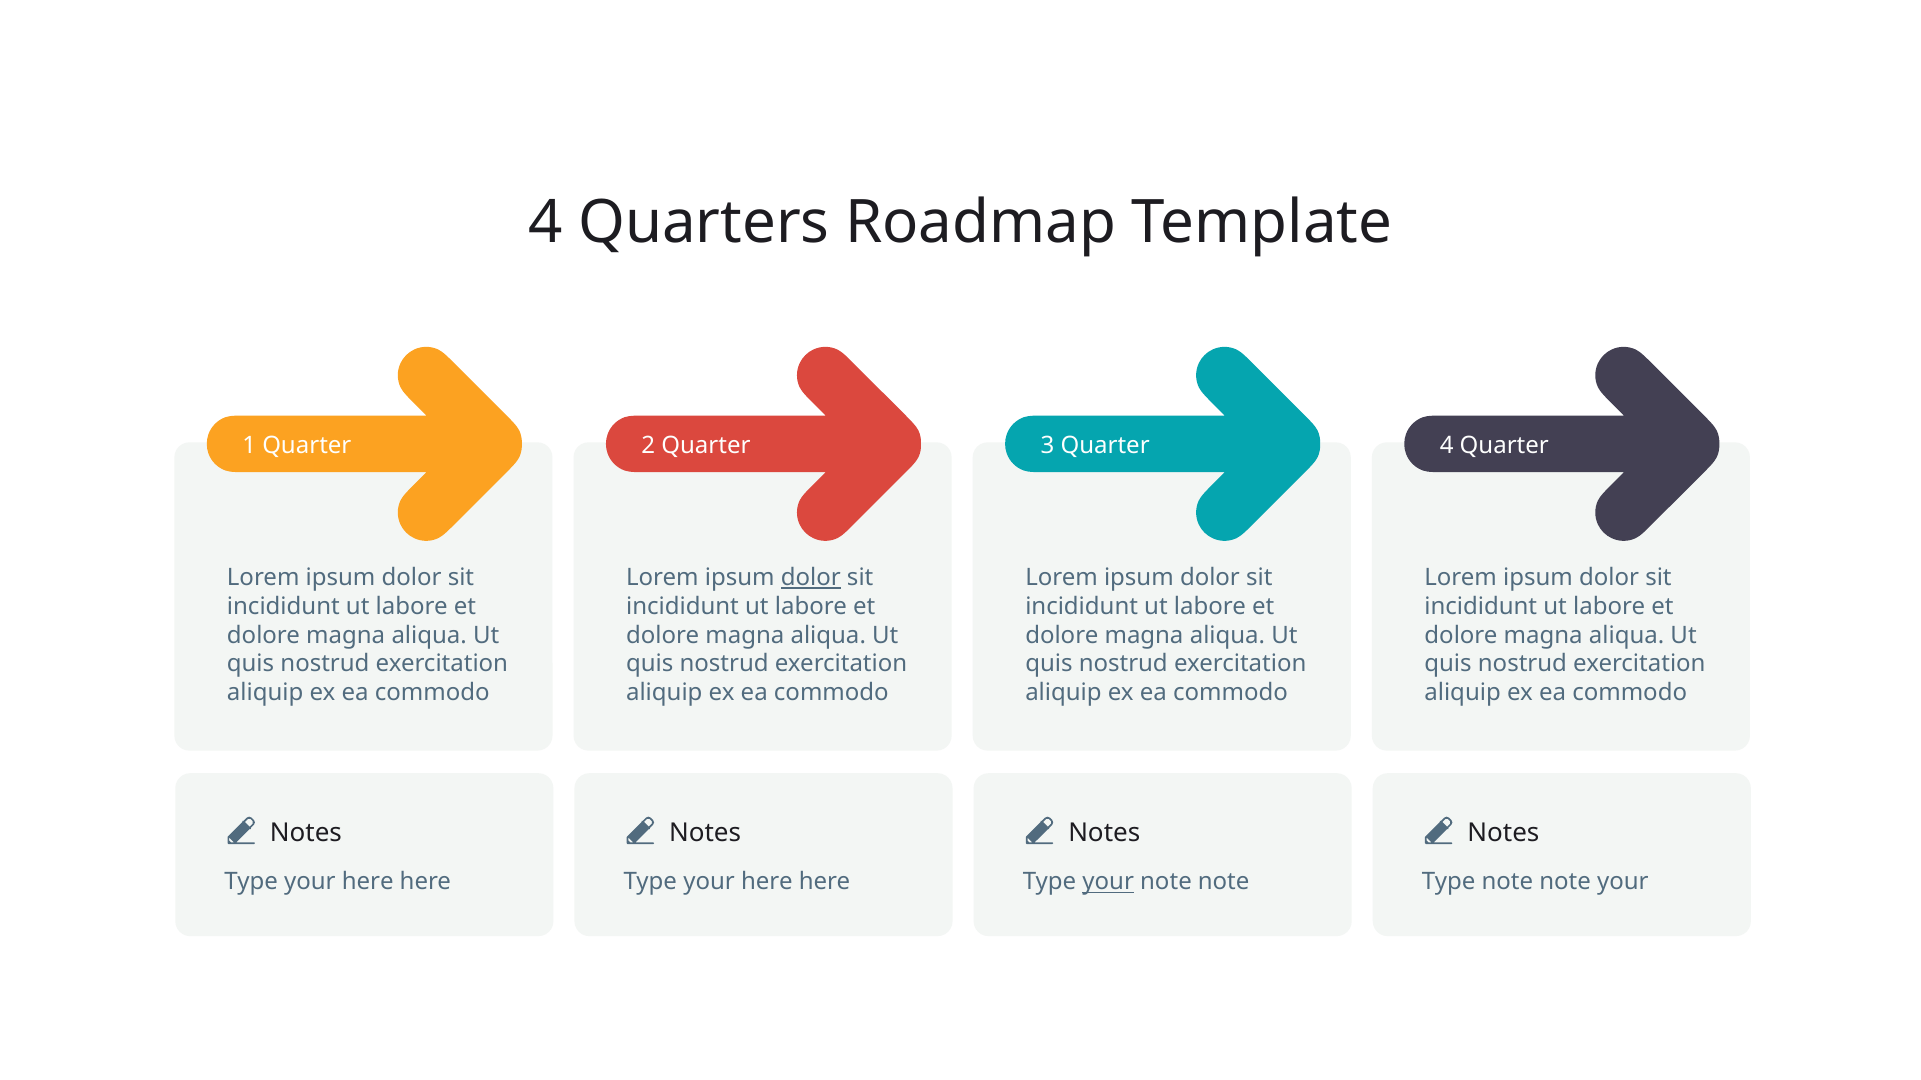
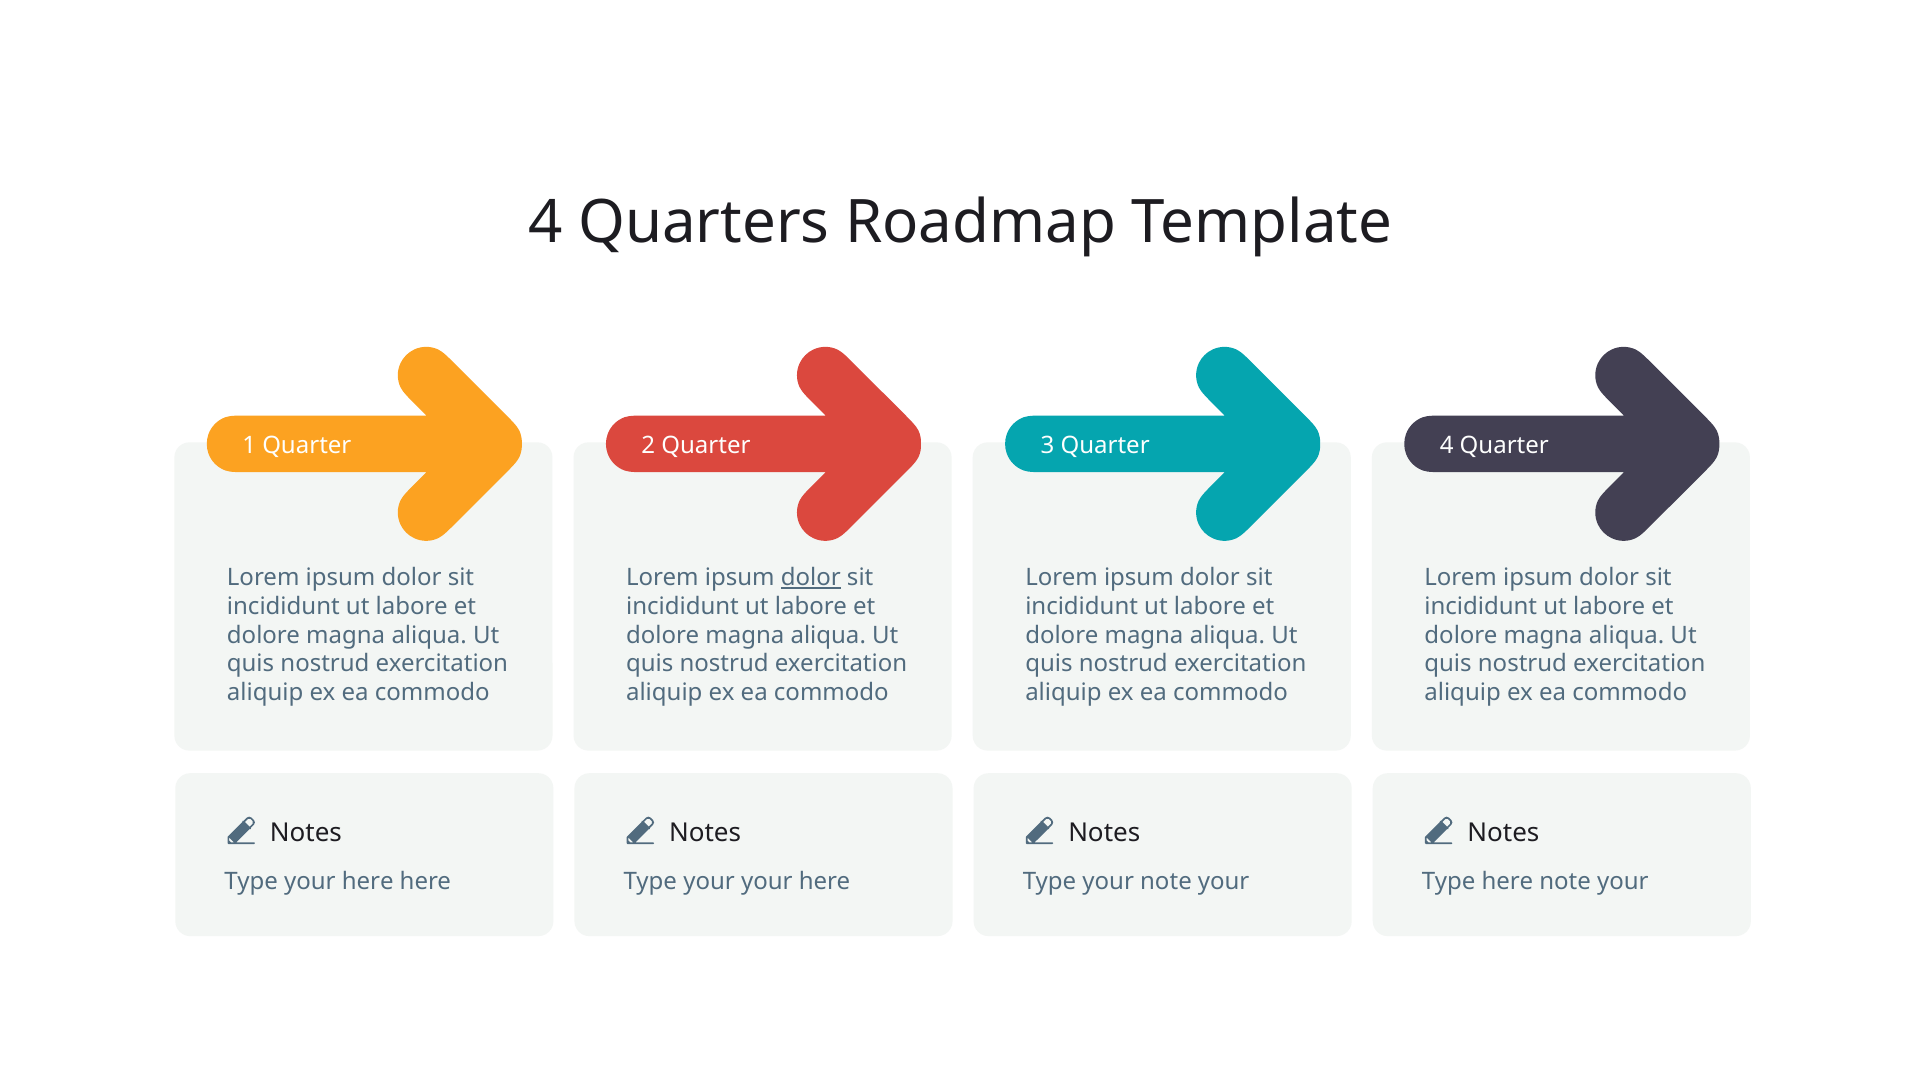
here: here -> your (767, 882)
your underline: present -> none (1108, 882)
note: note -> your (1224, 882)
Type note: note -> here (1507, 882)
